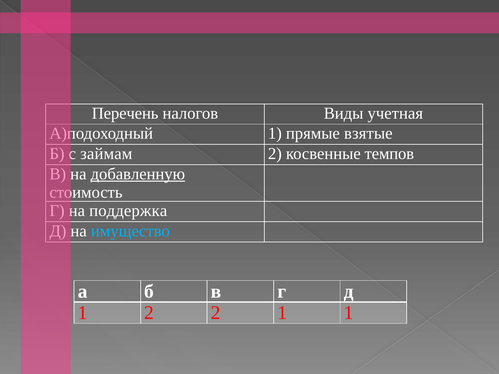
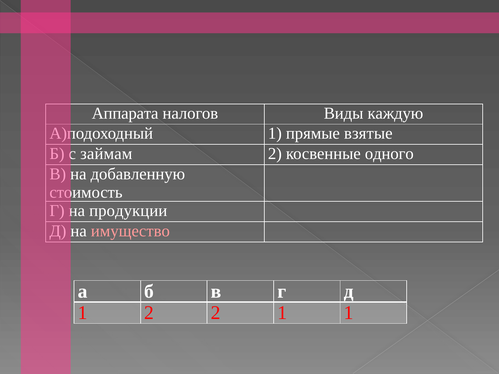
Перечень: Перечень -> Аппарата (125, 113)
учетная: учетная -> каждую (395, 113)
темпов: темпов -> одного (389, 154)
добавленную underline: present -> none (138, 174)
поддержка: поддержка -> продукции (128, 211)
имущество colour: light blue -> pink (130, 231)
